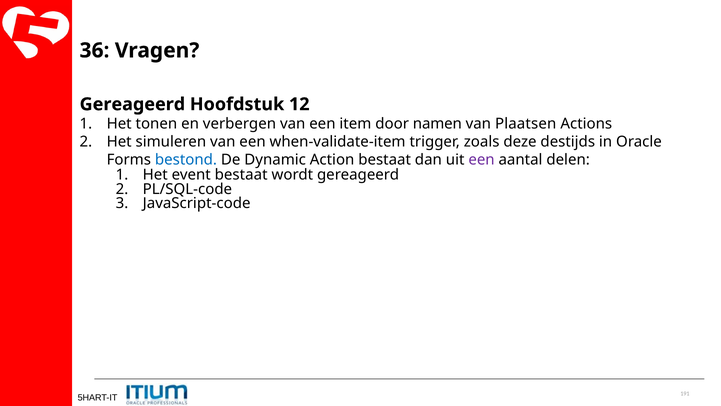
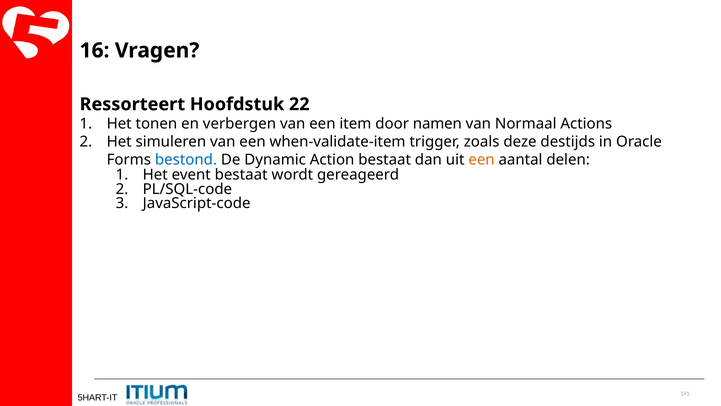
36: 36 -> 16 (94, 50)
Gereageerd: Gereageerd -> Ressorteert (132, 104)
12: 12 -> 22 (299, 104)
Plaatsen: Plaatsen -> Normaal (526, 124)
een colour: purple -> orange (482, 160)
